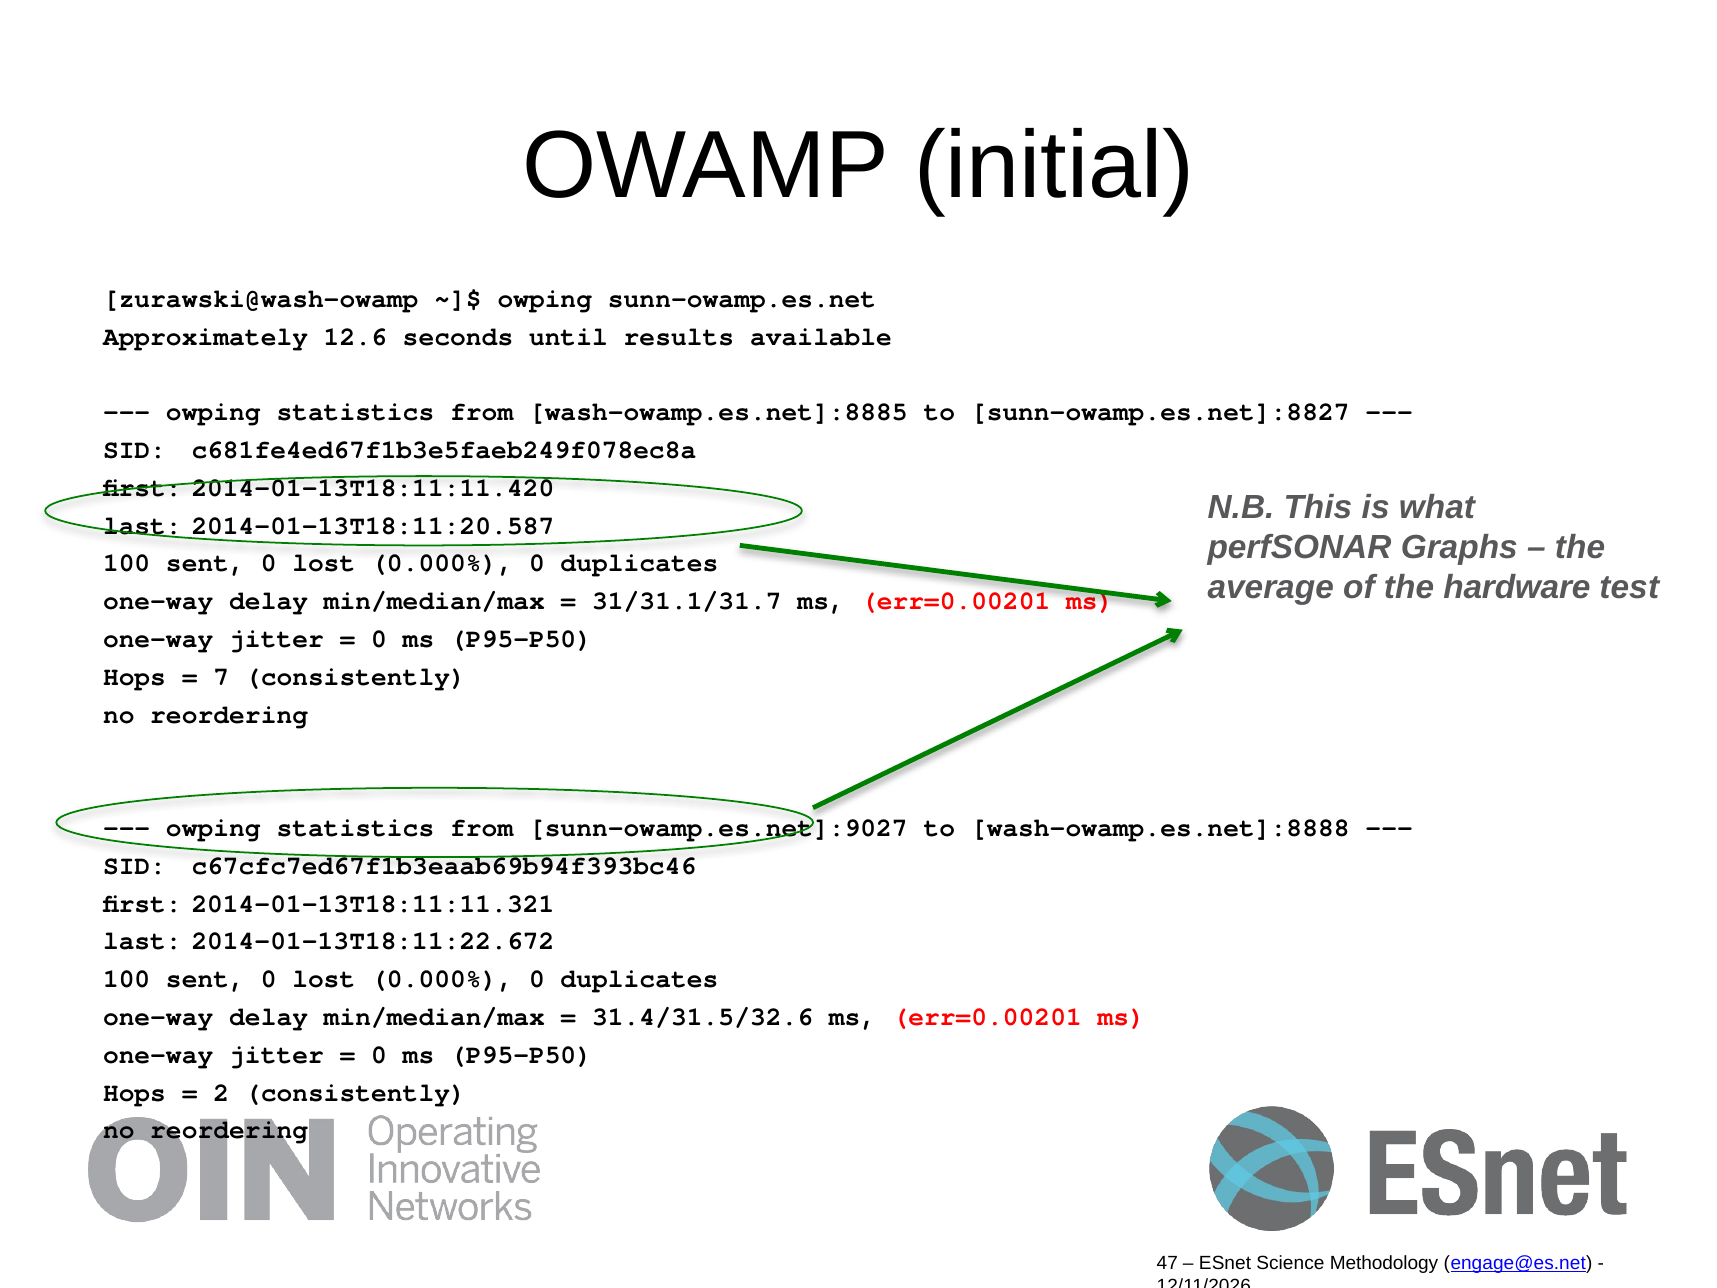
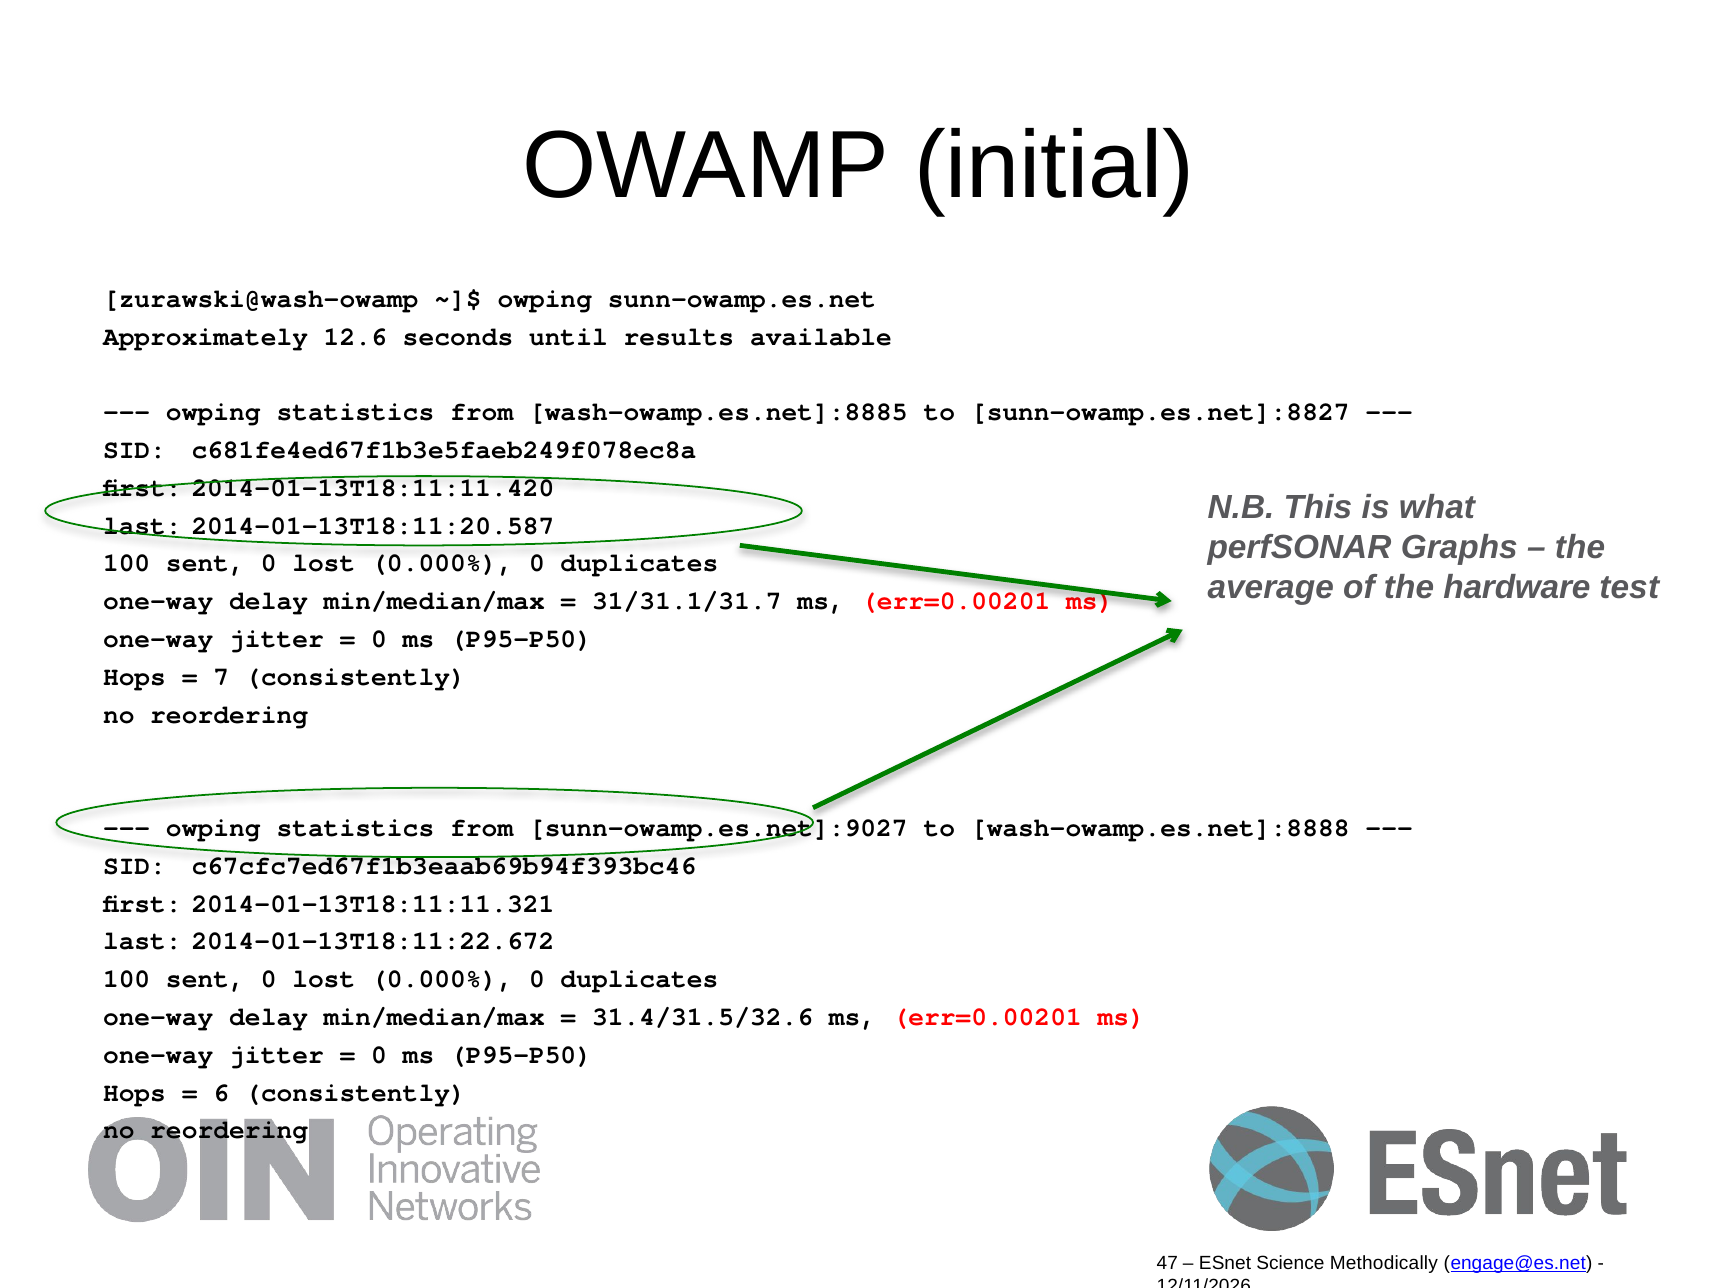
2: 2 -> 6 (221, 1092)
Methodology: Methodology -> Methodically (1384, 1263)
